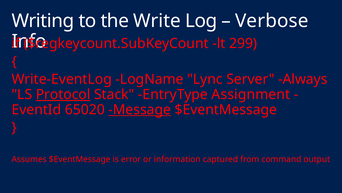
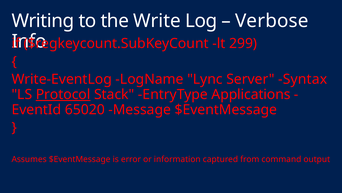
Always: Always -> Syntax (303, 79)
Assignment: Assignment -> Applications (251, 94)
Message underline: present -> none (140, 109)
